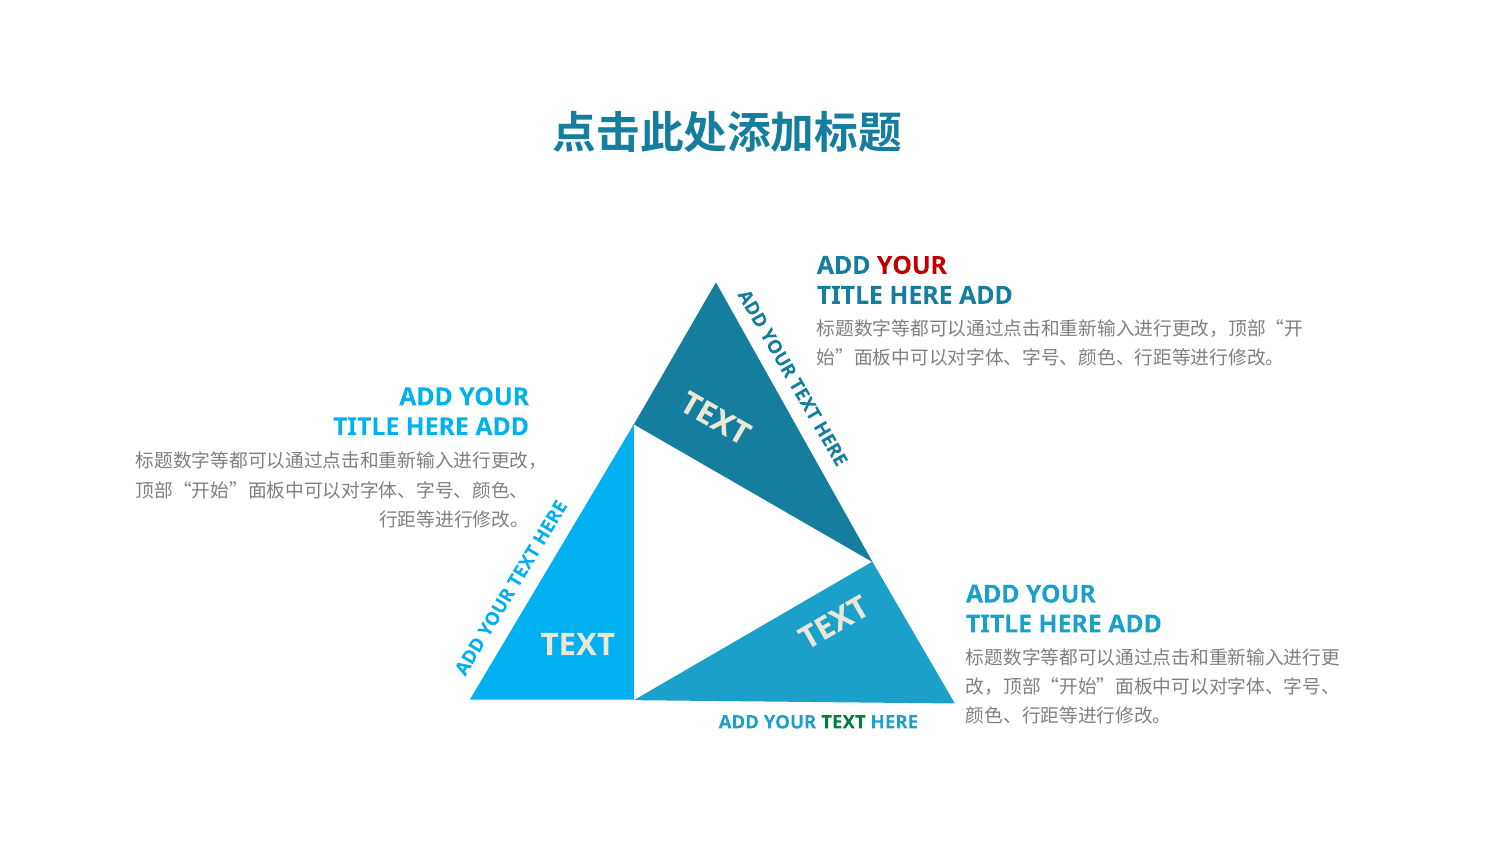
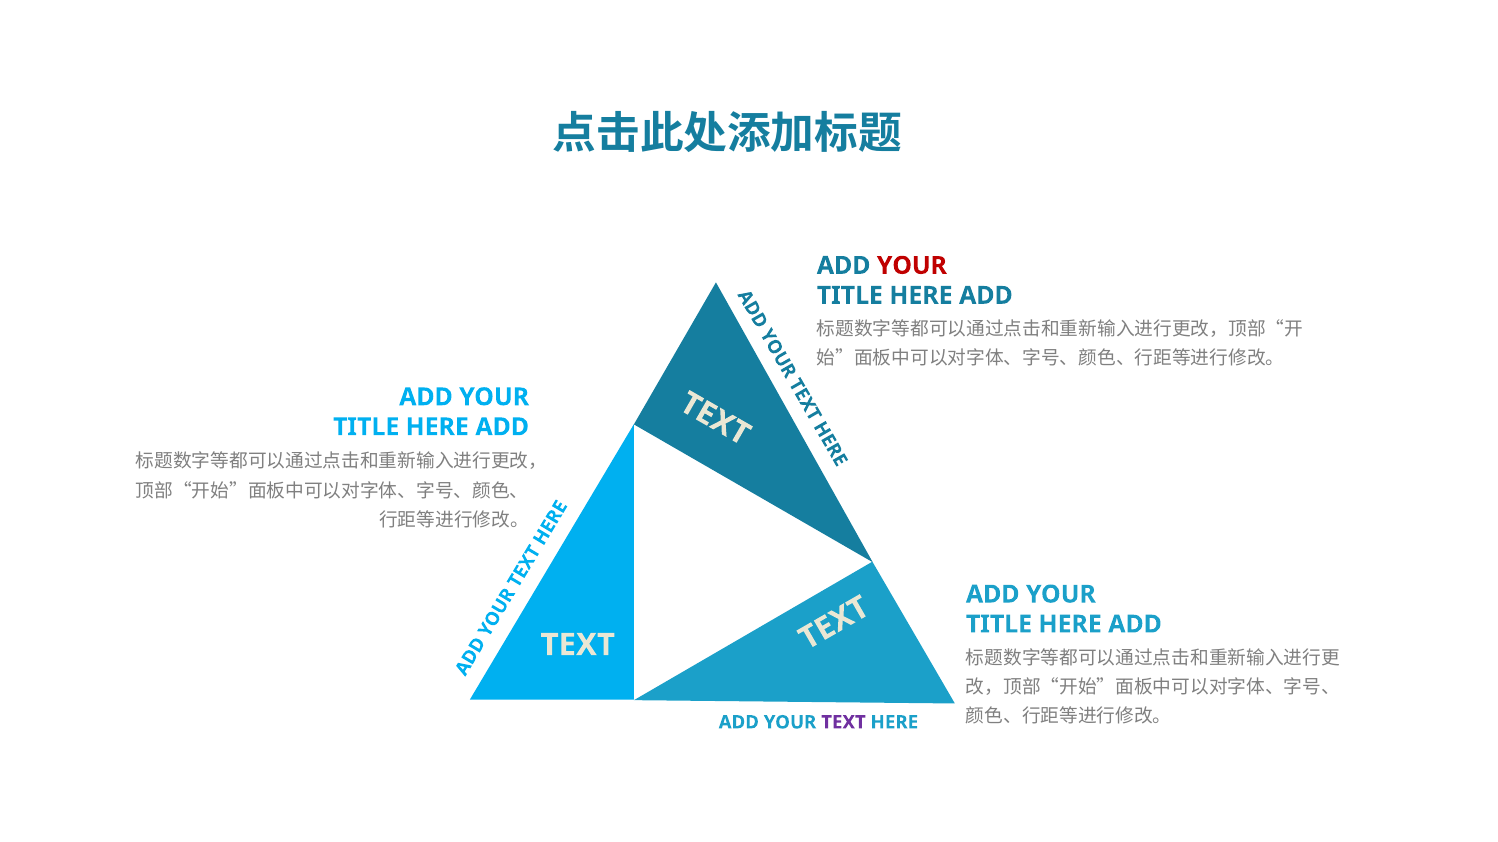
TEXT colour: green -> purple (844, 723)
